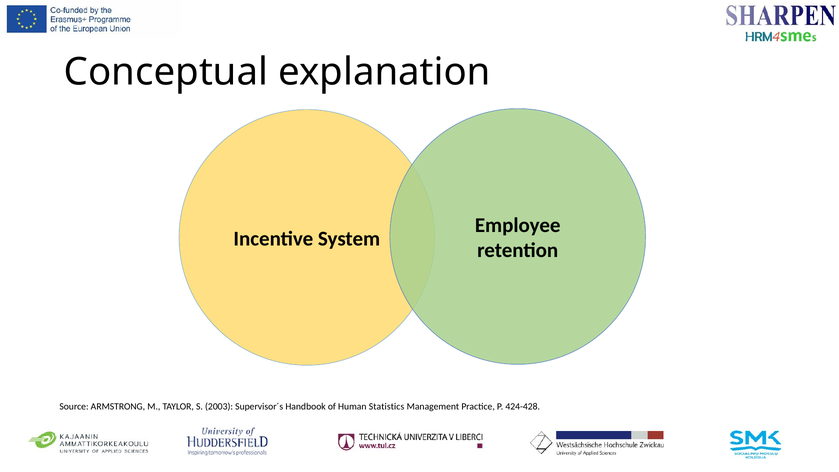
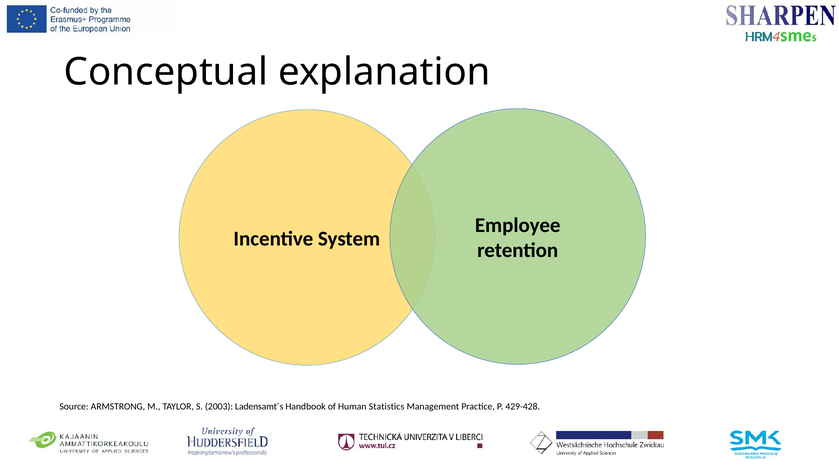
Supervisor´s: Supervisor´s -> Ladensamt´s (259, 406)
424-428: 424-428 -> 429-428 (523, 406)
